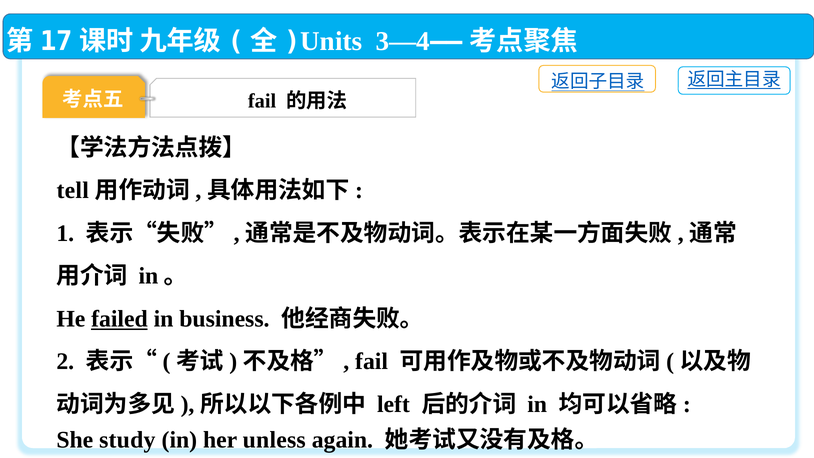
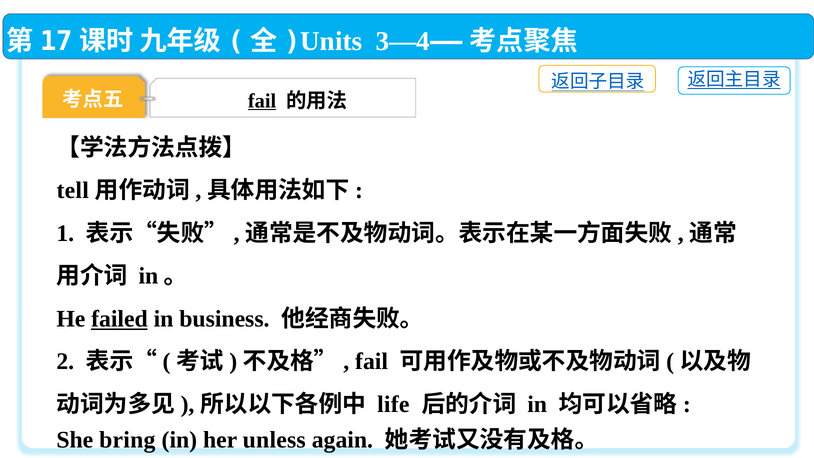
fail underline: none -> present (262, 101)
left: left -> life (393, 404)
study: study -> bring (127, 440)
